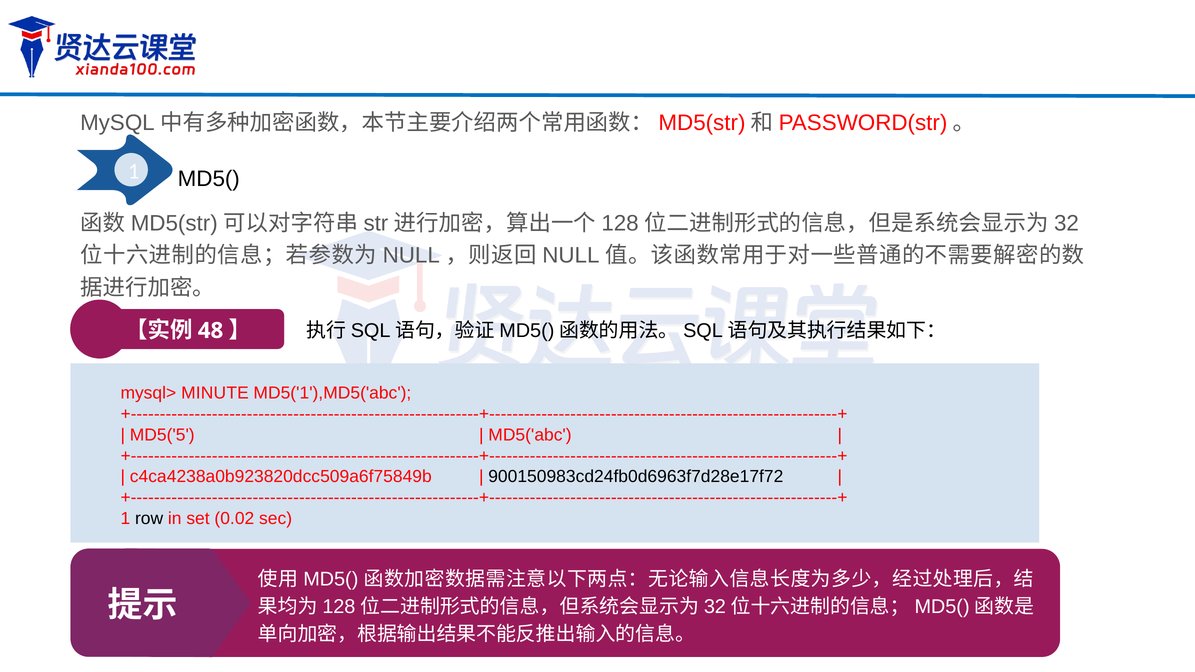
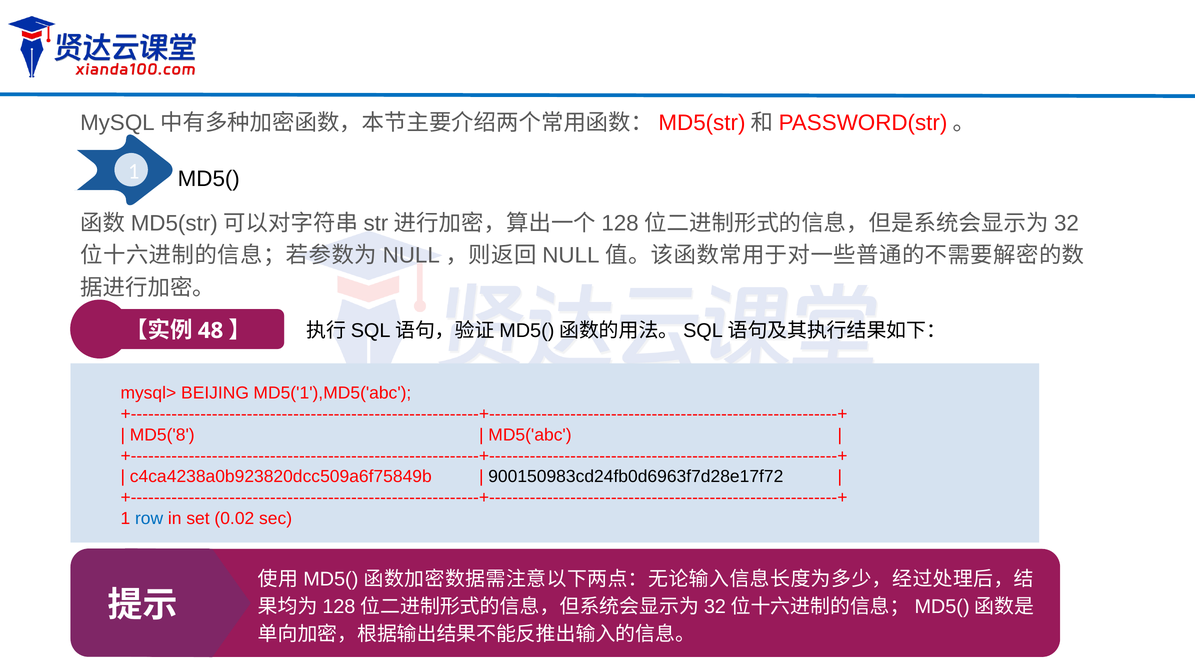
MINUTE: MINUTE -> BEIJING (215, 393)
MD5('5: MD5('5 -> MD5('8 (162, 435)
row colour: black -> blue (149, 519)
